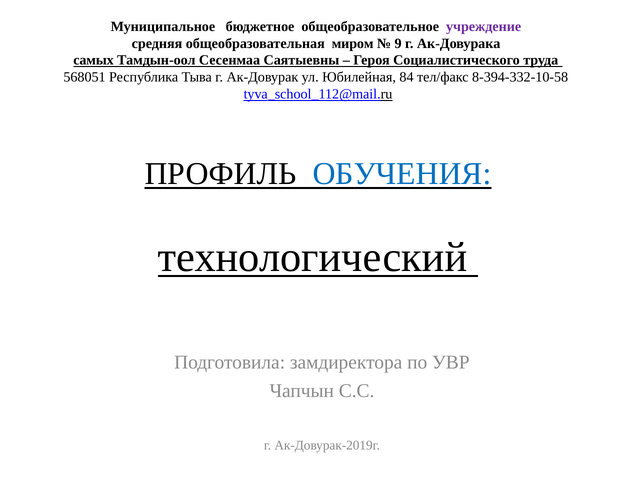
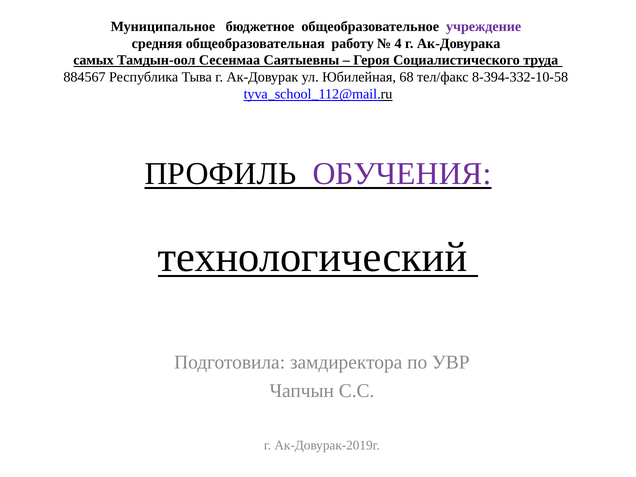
миром: миром -> работу (353, 43)
9: 9 -> 4 (398, 43)
568051: 568051 -> 884567 (85, 77)
84: 84 -> 68 (407, 77)
ОБУЧЕНИЯ colour: blue -> purple (402, 174)
